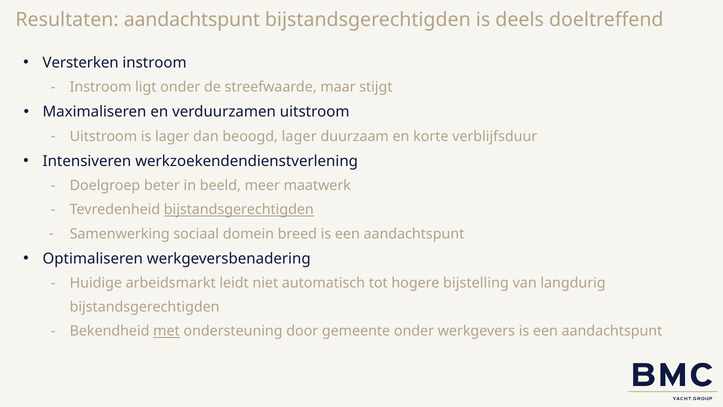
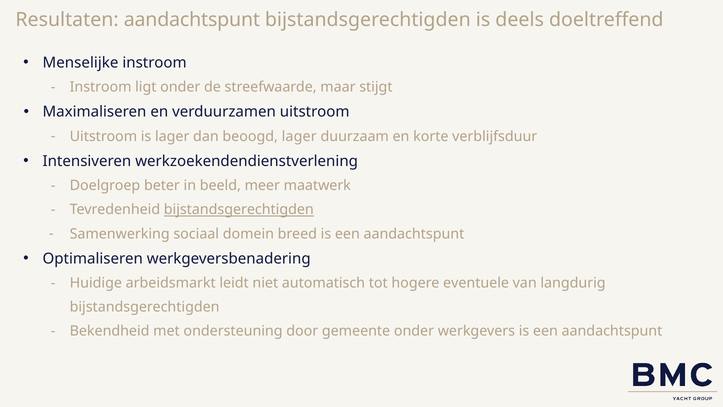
Versterken: Versterken -> Menselijke (81, 63)
bijstelling: bijstelling -> eventuele (476, 283)
met underline: present -> none (166, 331)
